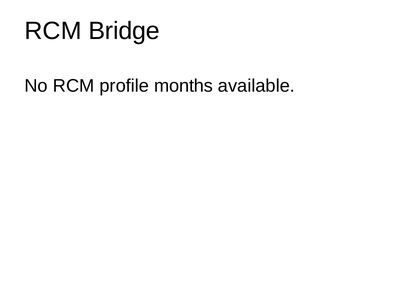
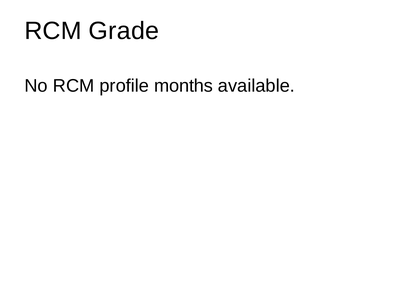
Bridge: Bridge -> Grade (124, 31)
